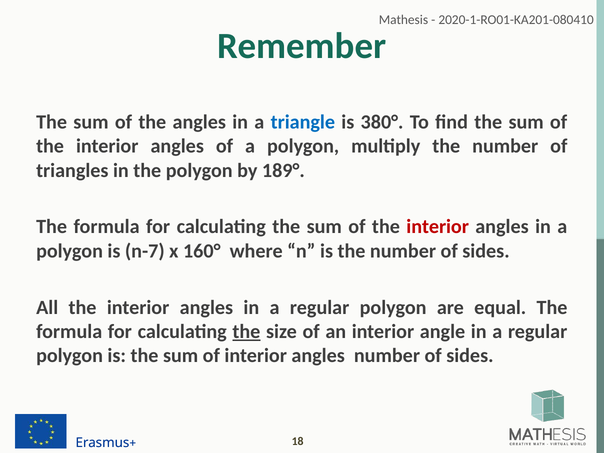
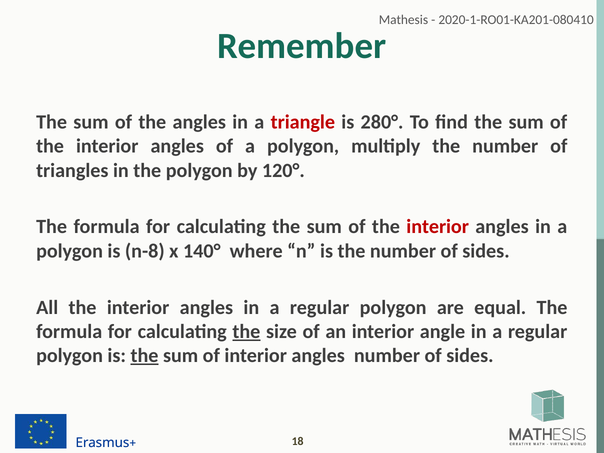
triangle colour: blue -> red (303, 122)
380°: 380° -> 280° (382, 122)
189°: 189° -> 120° (283, 170)
n-7: n-7 -> n-8 (145, 251)
160°: 160° -> 140° (202, 251)
the underline: none -> present (144, 356)
